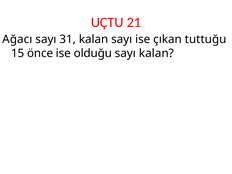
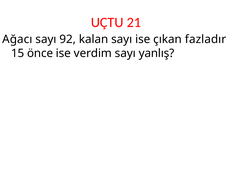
31: 31 -> 92 (68, 39)
tuttuğu: tuttuğu -> fazladır (206, 39)
olduğu: olduğu -> verdim (93, 53)
sayı kalan: kalan -> yanlış (156, 53)
